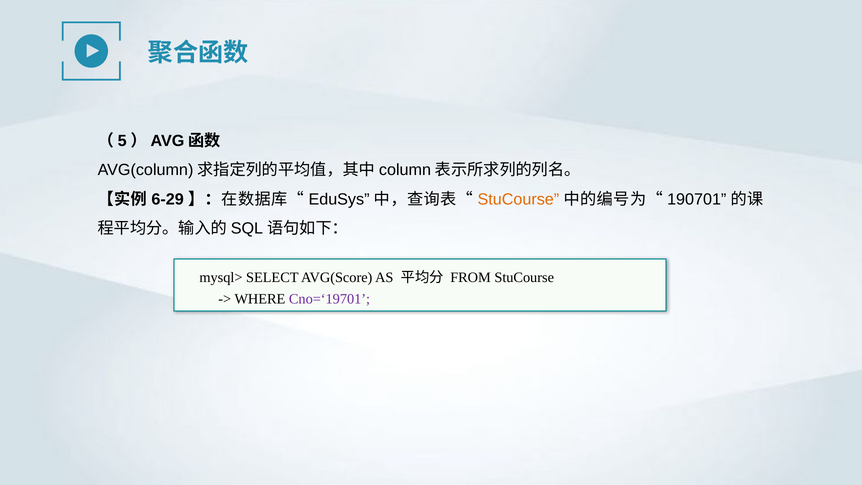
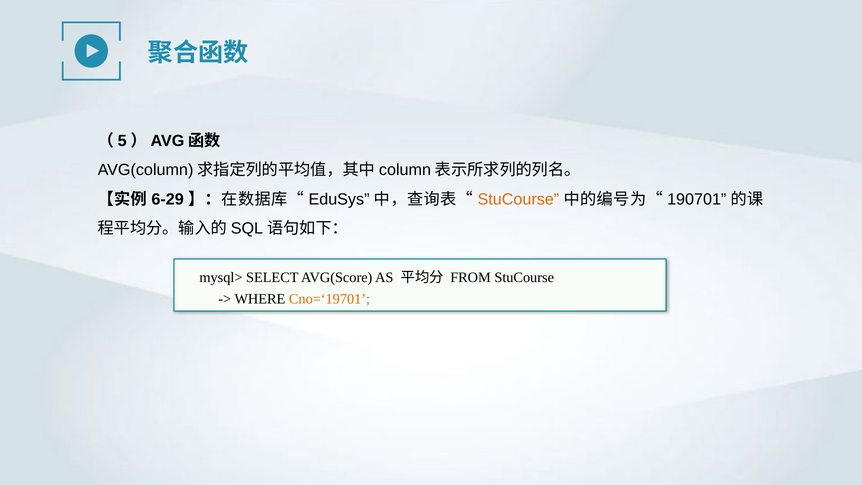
Cno=‘19701 colour: purple -> orange (330, 299)
